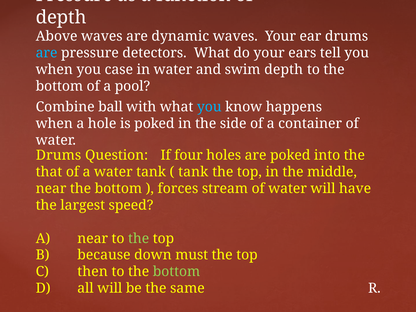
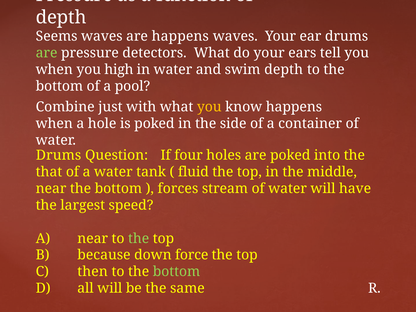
Above: Above -> Seems (57, 36)
are dynamic: dynamic -> happens (180, 36)
are colour: light blue -> light green (47, 53)
case: case -> high (119, 70)
ball: ball -> just (110, 107)
you colour: light blue -> yellow (209, 107)
tank: tank -> fluid (193, 172)
must: must -> force (192, 255)
